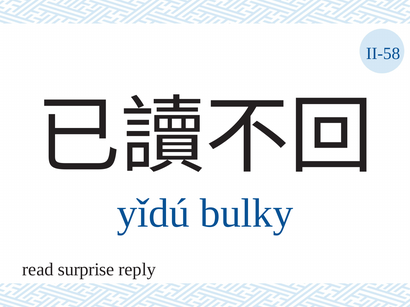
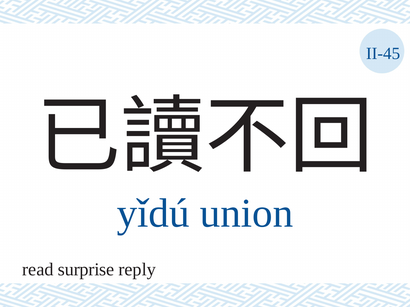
II-58: II-58 -> II-45 (383, 54)
bulky: bulky -> union (247, 214)
